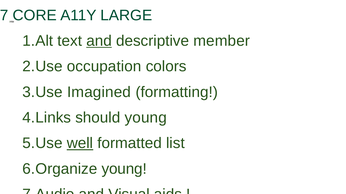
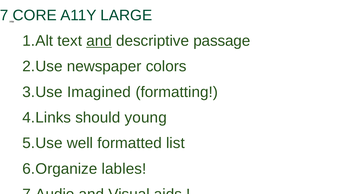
member: member -> passage (222, 41)
occupation: occupation -> newspaper (104, 67)
well underline: present -> none (80, 144)
young: young -> lables (124, 169)
